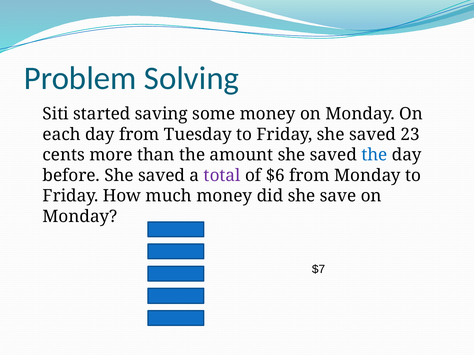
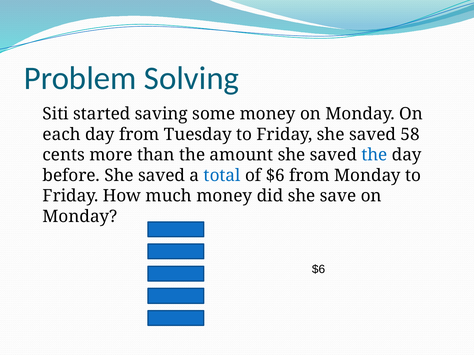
23: 23 -> 58 (410, 135)
total colour: purple -> blue (222, 176)
$7: $7 -> $6 (319, 269)
